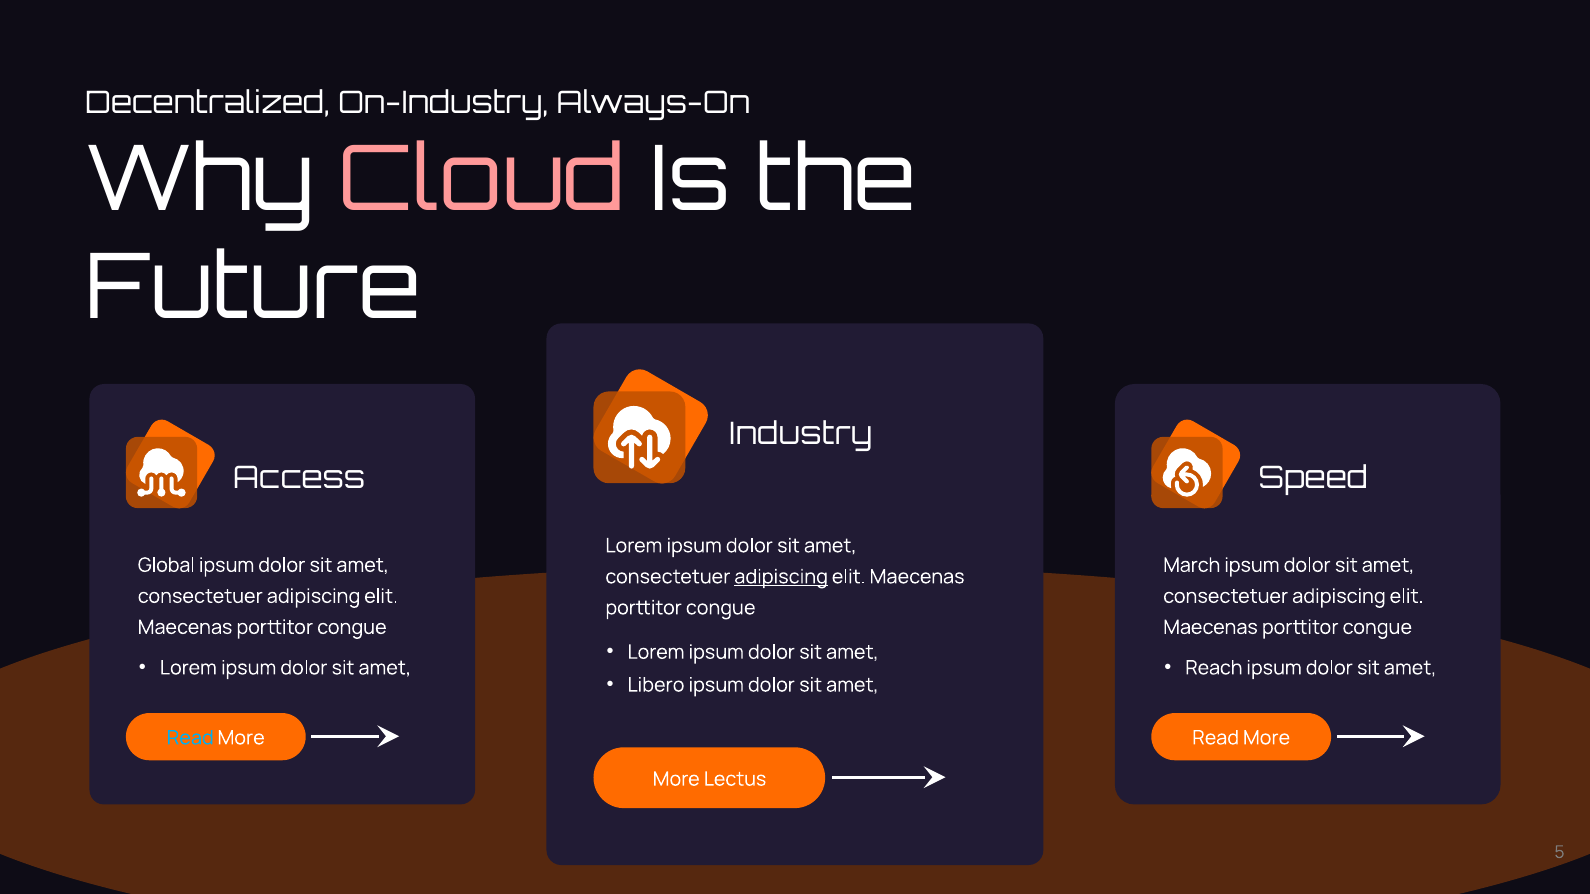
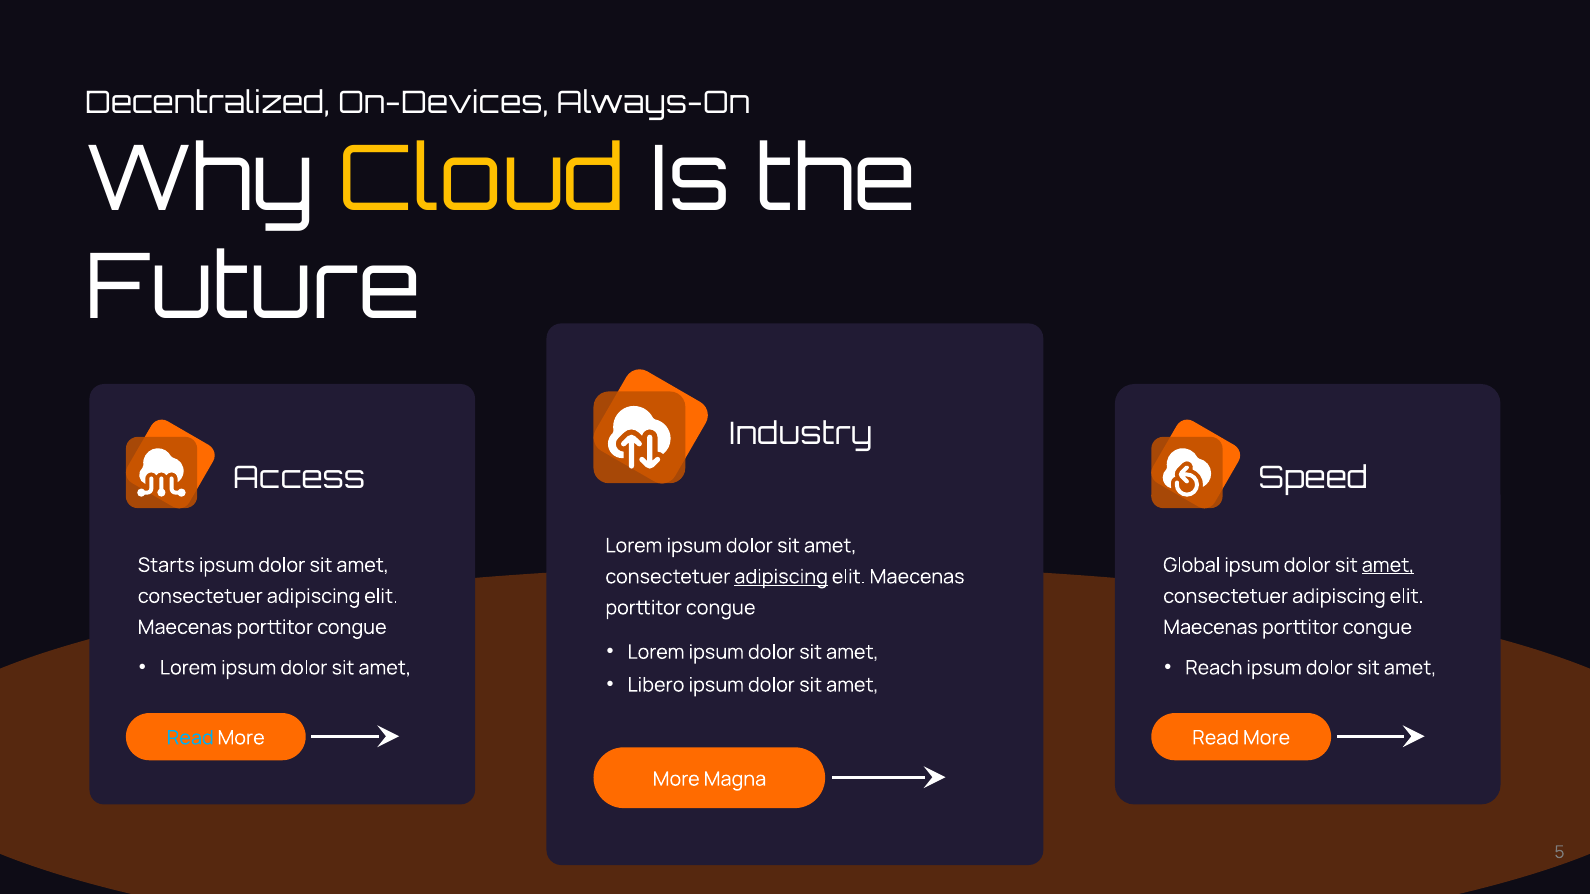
On-Industry: On-Industry -> On-Devices (443, 103)
Cloud colour: pink -> yellow (482, 180)
Global: Global -> Starts (166, 565)
March: March -> Global (1192, 565)
amet underline: none -> present (1388, 565)
Lectus: Lectus -> Magna (735, 779)
